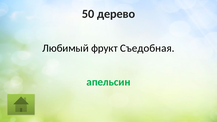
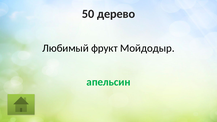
Съедобная: Съедобная -> Мойдодыр (147, 48)
